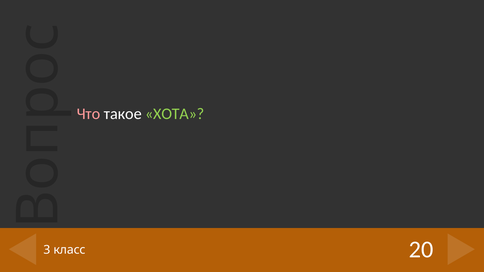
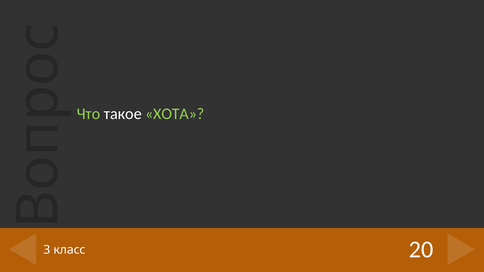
Что colour: pink -> light green (89, 114)
